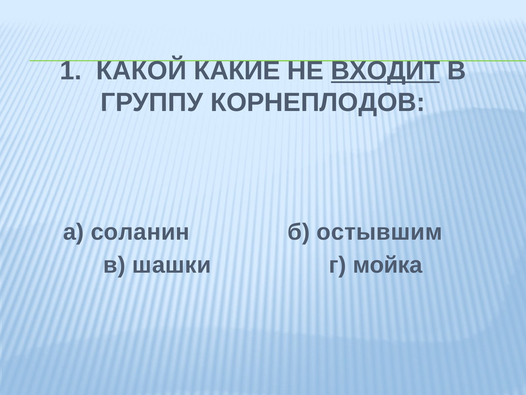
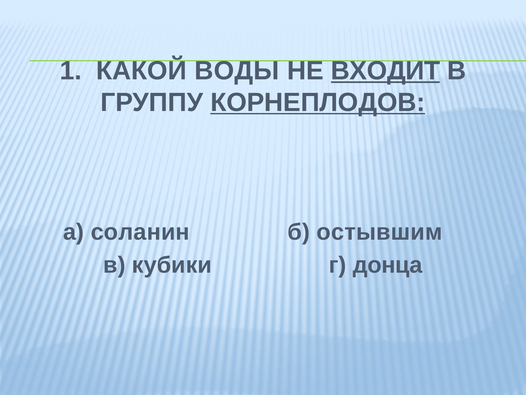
КАКИЕ: КАКИЕ -> ВОДЫ (237, 71)
КОРНЕПЛОДОВ underline: none -> present (318, 102)
шашки: шашки -> кубики (172, 265)
мойка: мойка -> донца (388, 265)
